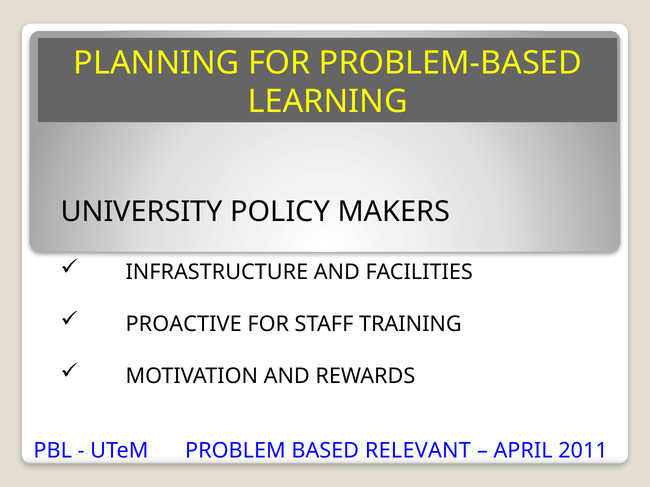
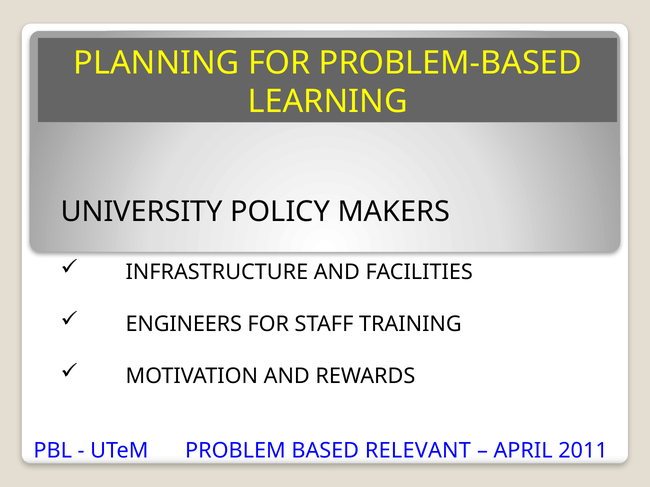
PROACTIVE: PROACTIVE -> ENGINEERS (184, 324)
